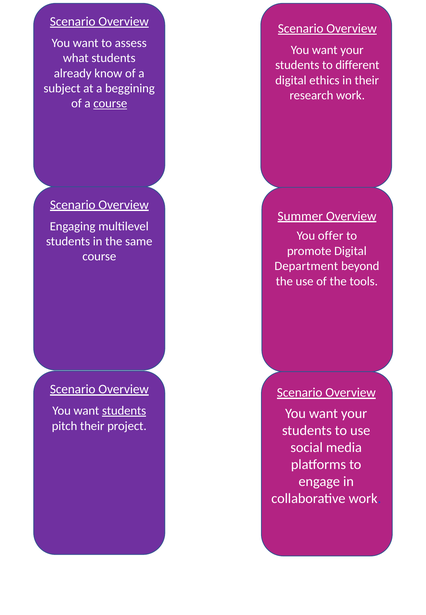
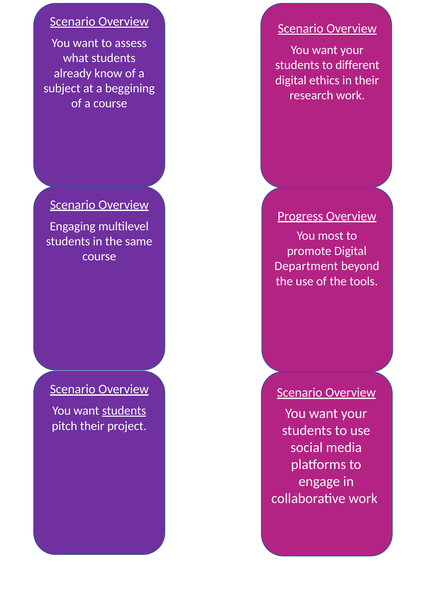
course underline: present -> none (110, 104)
Summer: Summer -> Progress (300, 216)
offer: offer -> most (331, 236)
